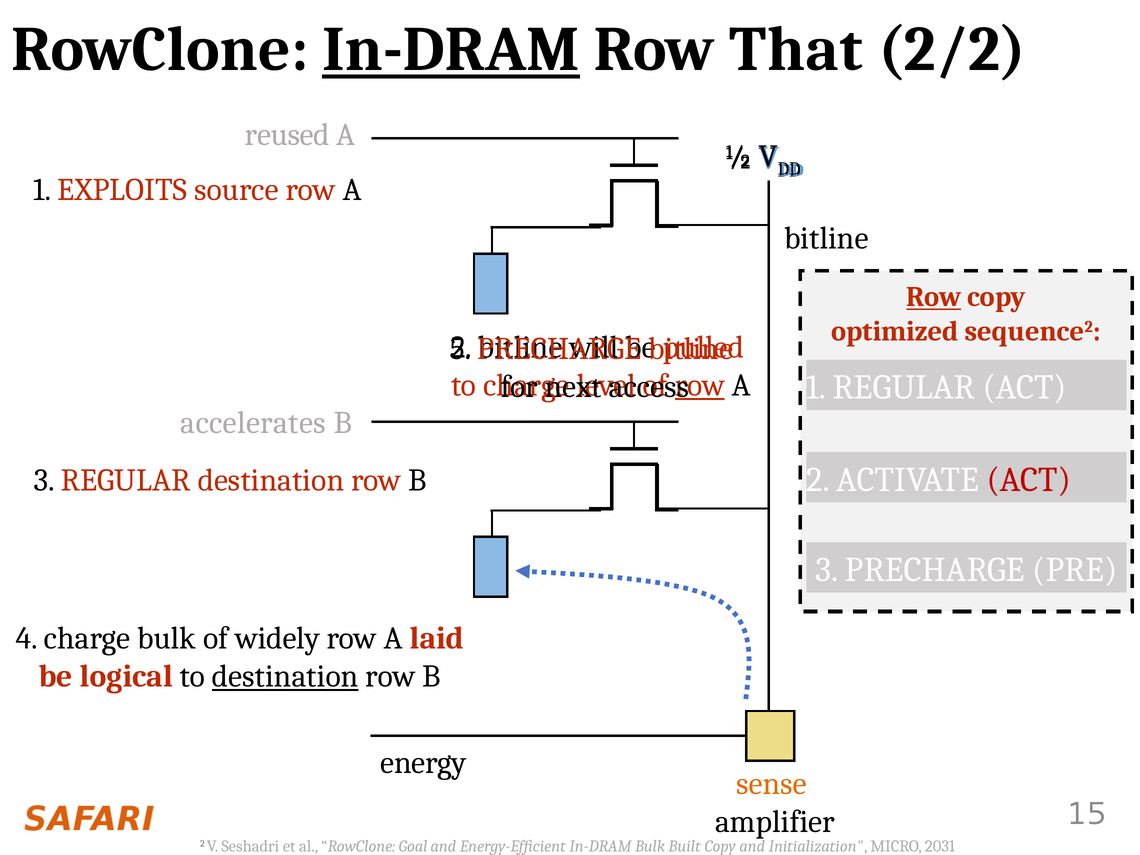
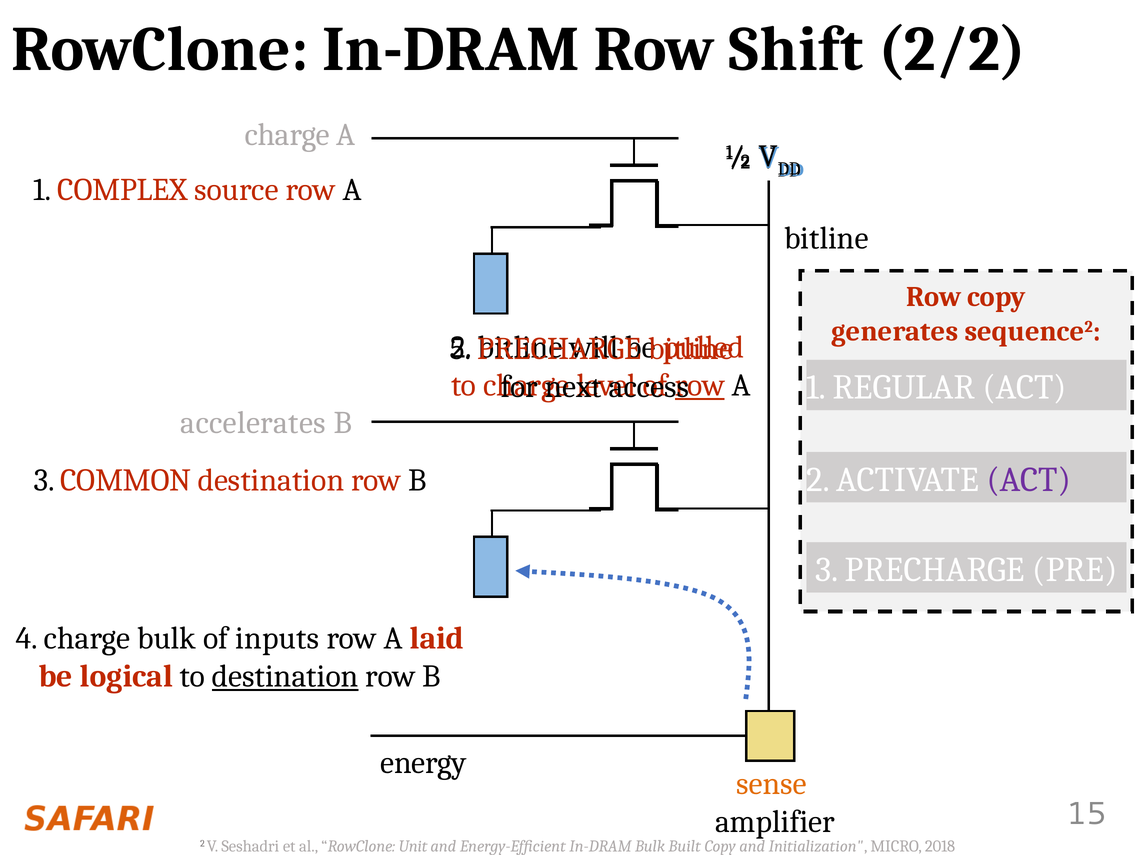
In-DRAM underline: present -> none (451, 49)
That: That -> Shift (796, 49)
reused: reused -> charge (287, 135)
EXPLOITS: EXPLOITS -> COMPLEX (122, 190)
Row underline: present -> none (934, 297)
optimized: optimized -> generates (895, 331)
ACT colour: red -> purple (1029, 480)
3 REGULAR: REGULAR -> COMMON (126, 480)
widely: widely -> inputs (277, 638)
Goal: Goal -> Unit (413, 846)
2031: 2031 -> 2018 (940, 846)
